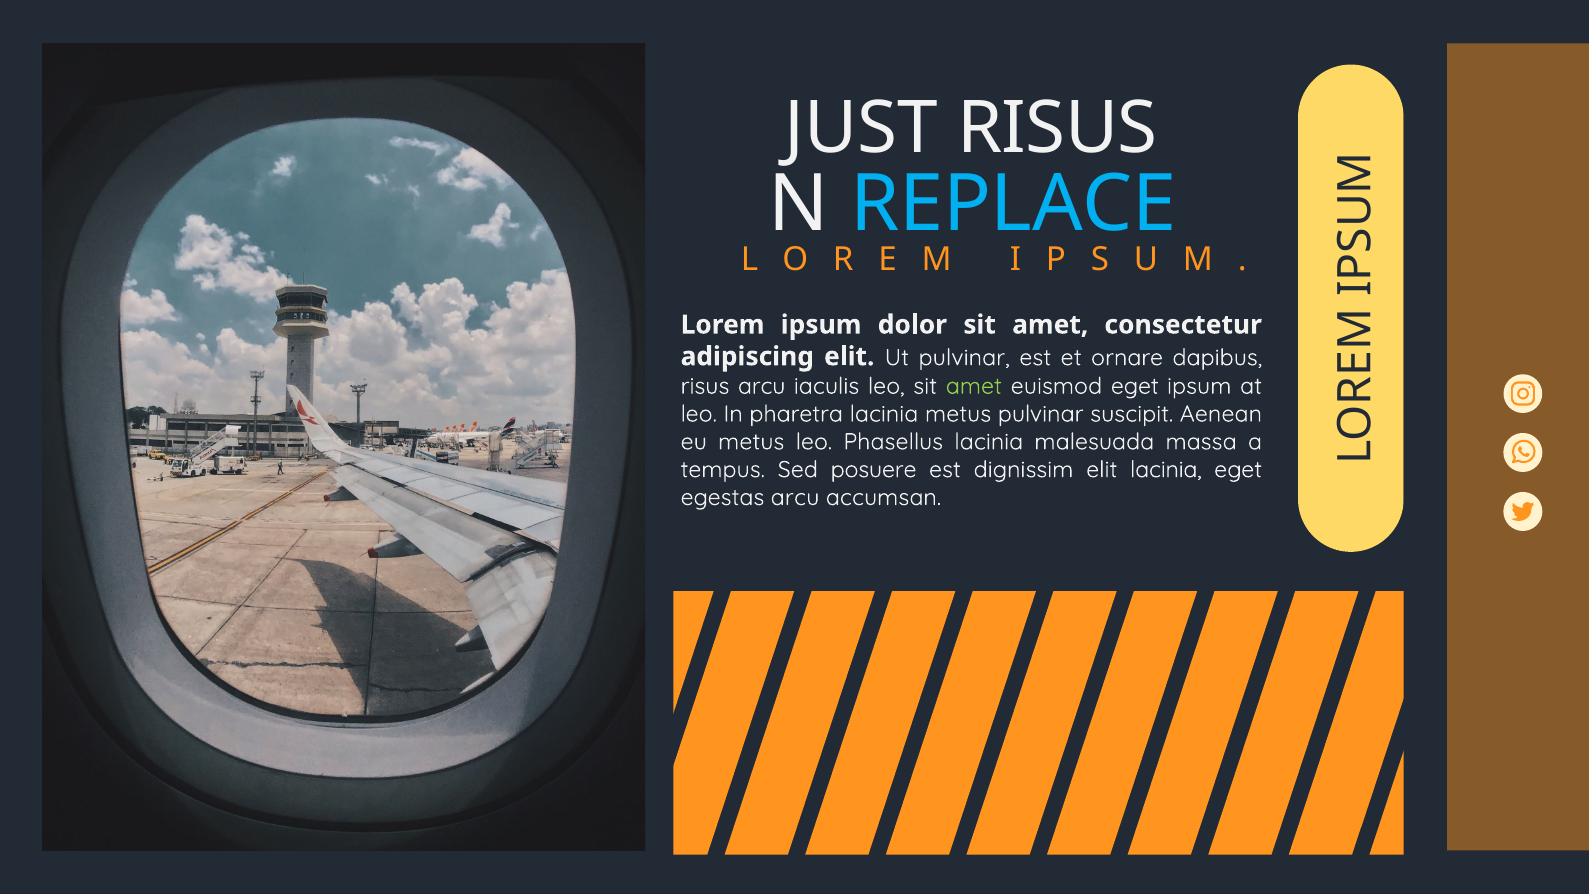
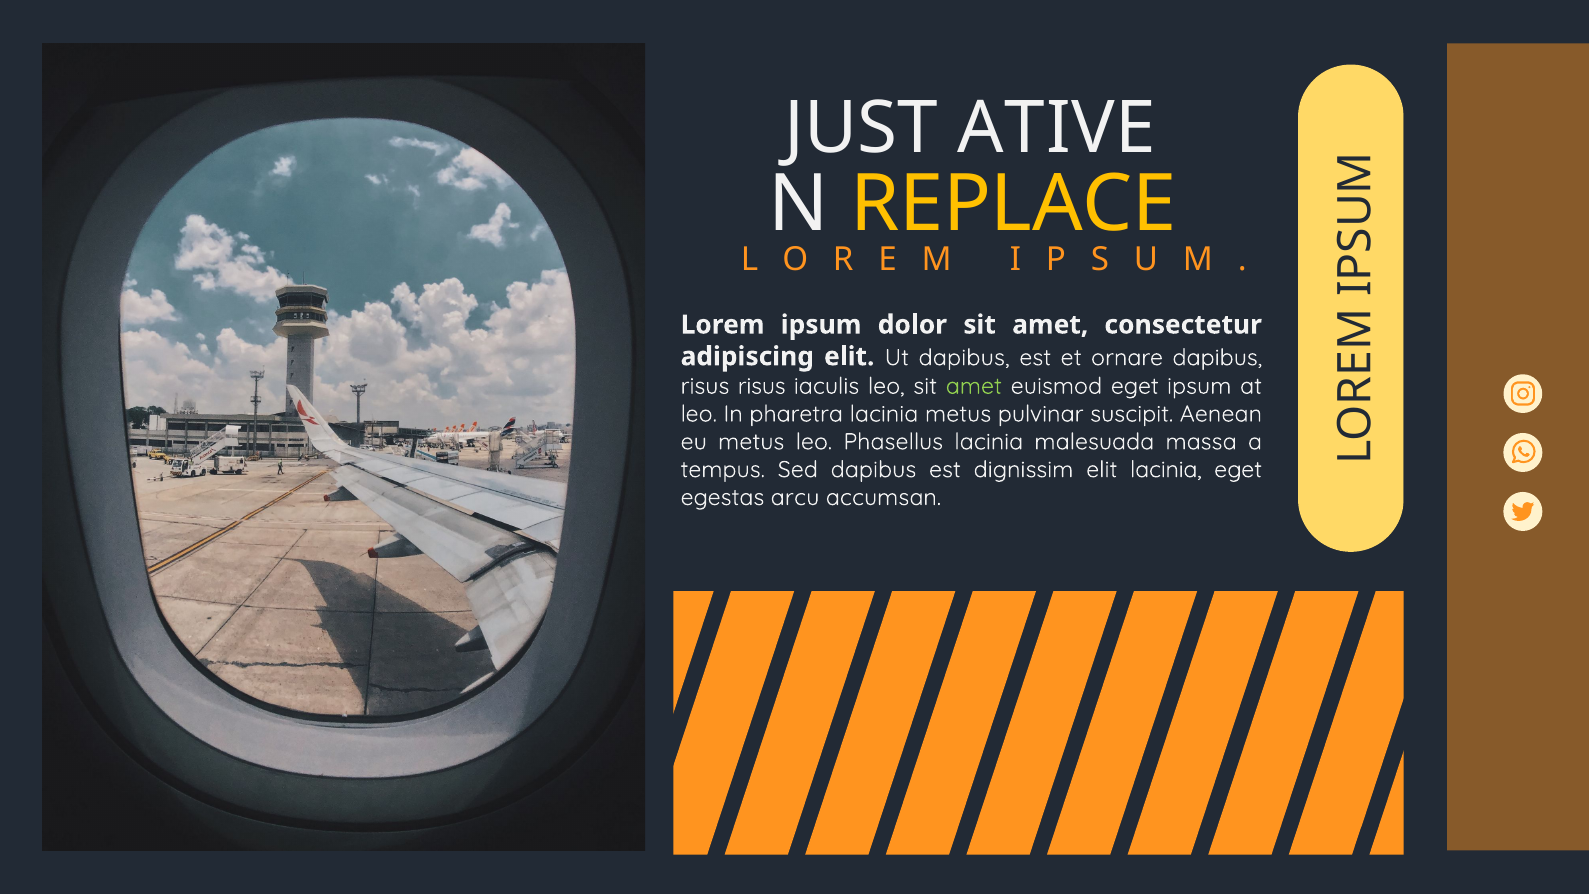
JUST RISUS: RISUS -> ATIVE (1057, 129)
REPLACE colour: light blue -> yellow (1013, 204)
Ut pulvinar: pulvinar -> dapibus (964, 358)
risus arcu: arcu -> risus (762, 386)
Sed posuere: posuere -> dapibus (873, 470)
